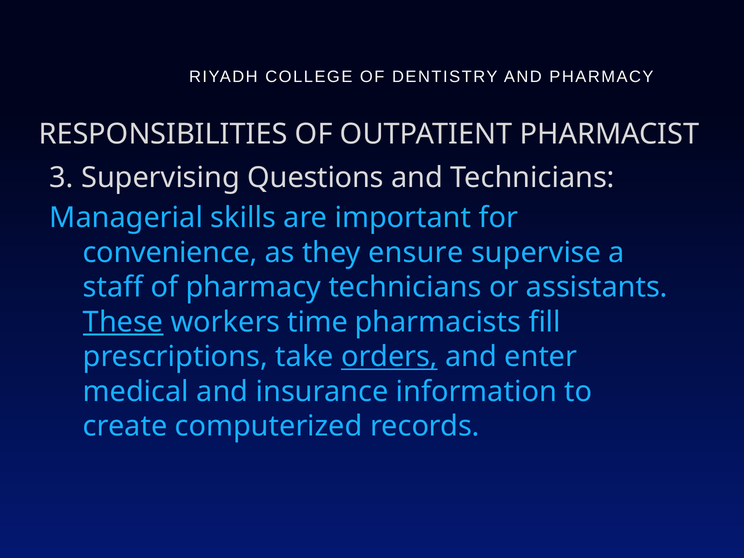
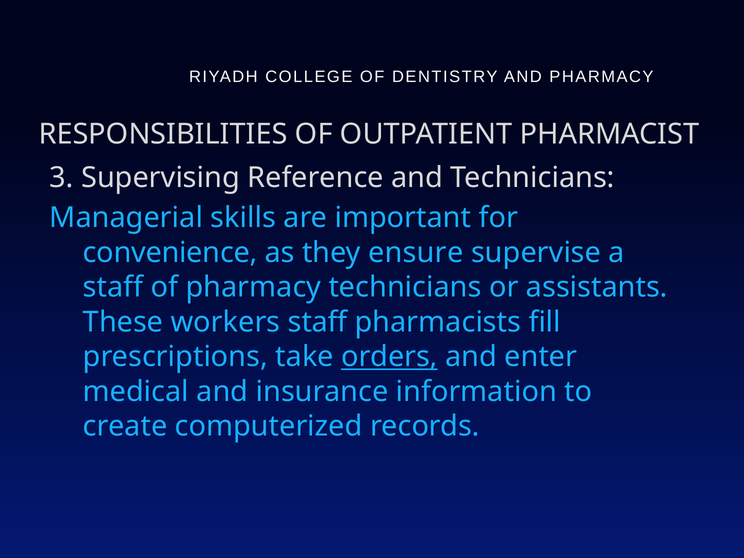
Questions: Questions -> Reference (316, 178)
These underline: present -> none (123, 322)
workers time: time -> staff (318, 322)
